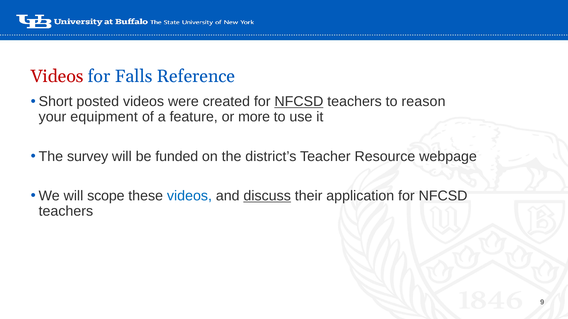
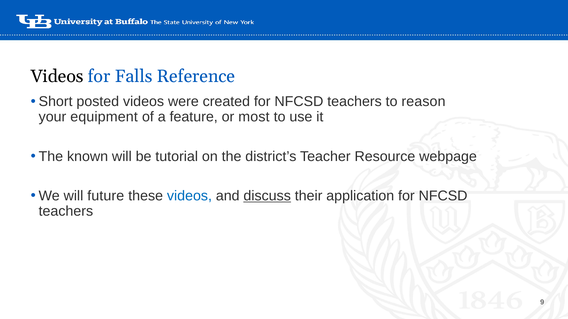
Videos colour: red -> black (57, 77)
NFCSD underline: present -> none (299, 102)
more: more -> most (254, 117)
survey: survey -> known (88, 157)
funded: funded -> tutorial (177, 157)
scope: scope -> future (106, 196)
